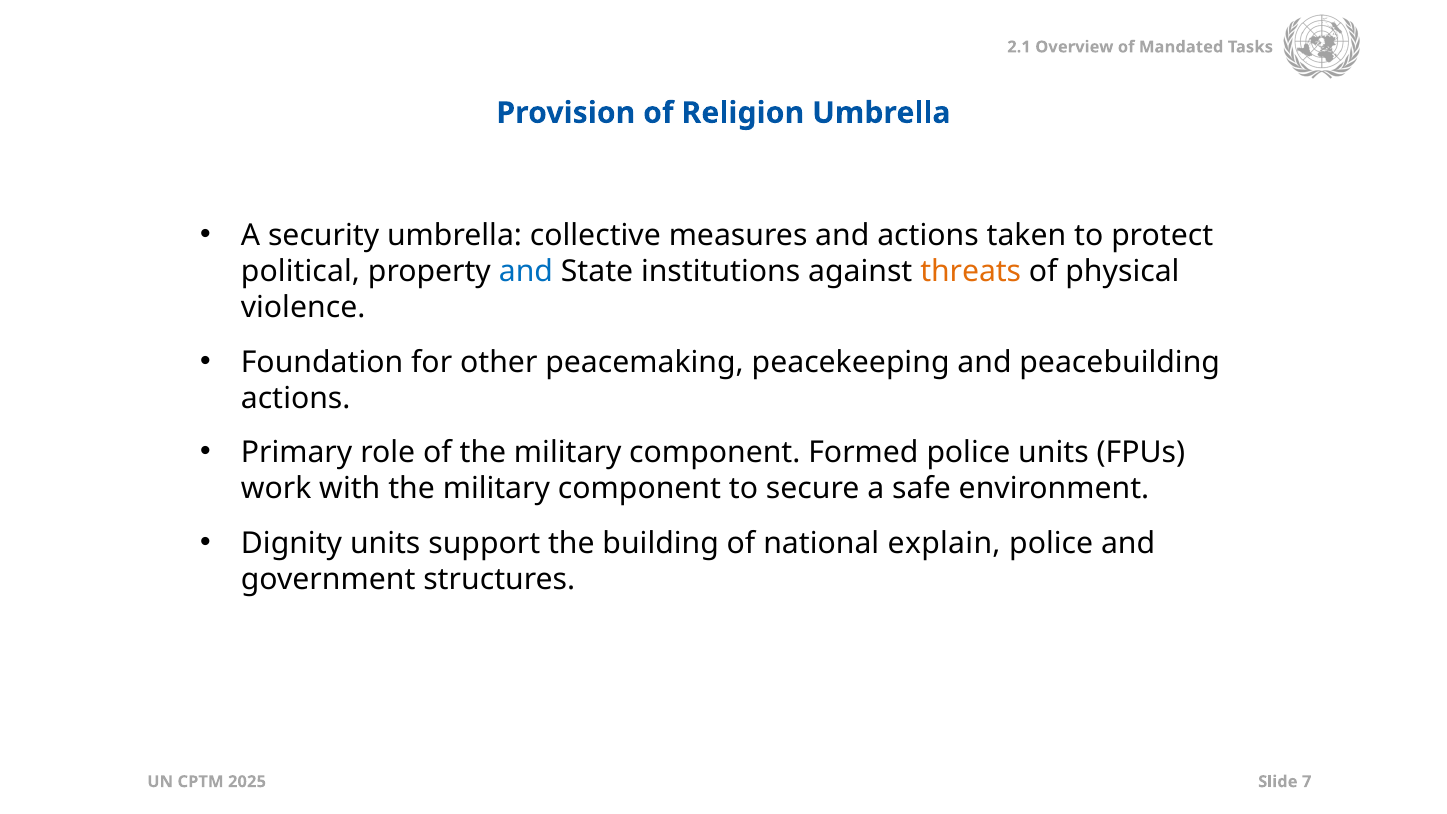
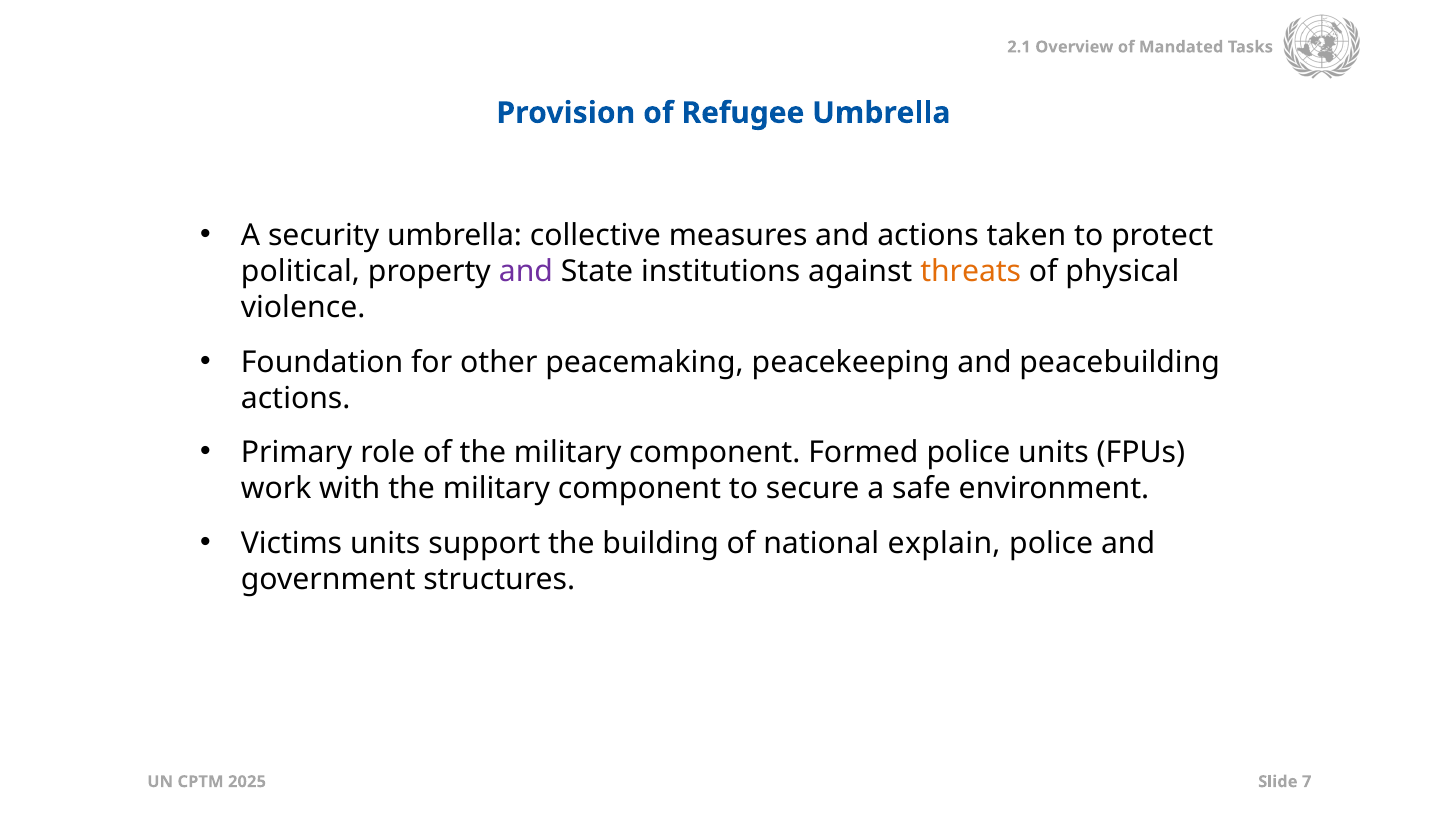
Religion: Religion -> Refugee (743, 113)
and colour: blue -> purple (526, 272)
Dignity: Dignity -> Victims (292, 543)
